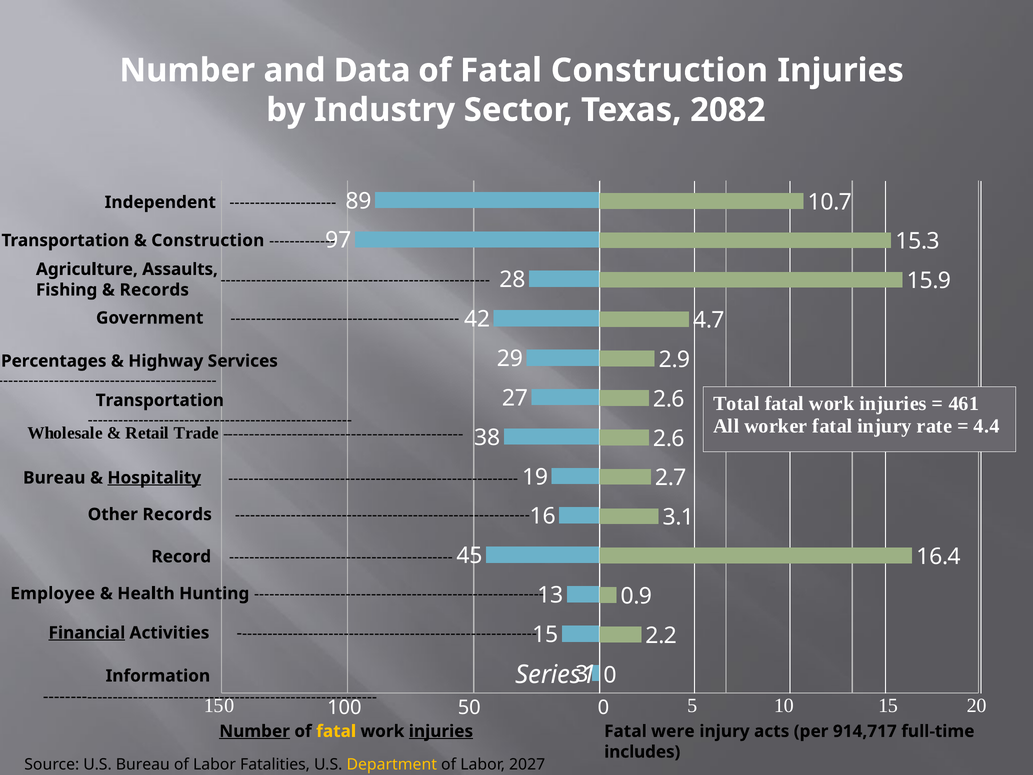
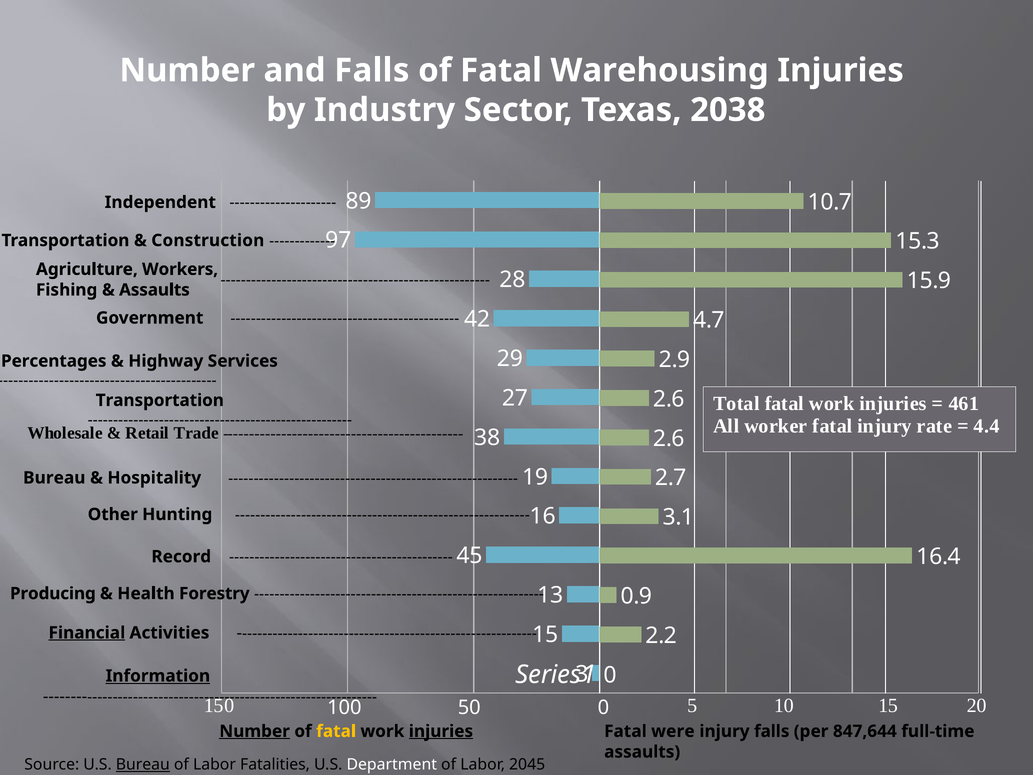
and Data: Data -> Falls (372, 70)
Fatal Construction: Construction -> Warehousing (660, 70)
2082: 2082 -> 2038 (728, 110)
Assaults: Assaults -> Workers (180, 269)
Records: Records -> Assaults (154, 290)
Hospitality underline: present -> none (154, 478)
Other Records: Records -> Hunting (177, 514)
Employee: Employee -> Producing (53, 593)
Hunting: Hunting -> Forestry (214, 593)
Information underline: none -> present (158, 676)
injury acts: acts -> falls (772, 731)
914,717: 914,717 -> 847,644 (865, 731)
includes: includes -> assaults (642, 752)
Bureau underline: none -> present (143, 765)
Department colour: yellow -> white (392, 765)
2027: 2027 -> 2045 (527, 765)
